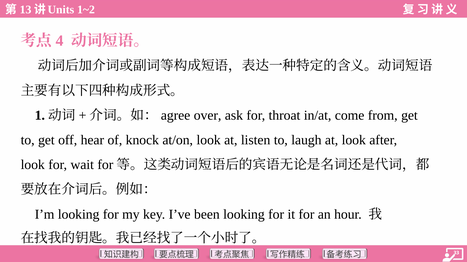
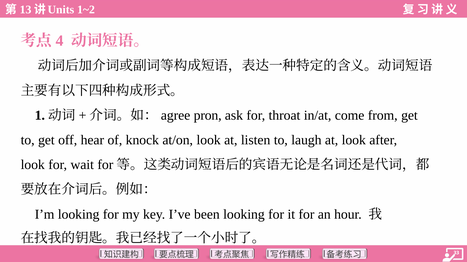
over: over -> pron (208, 116)
